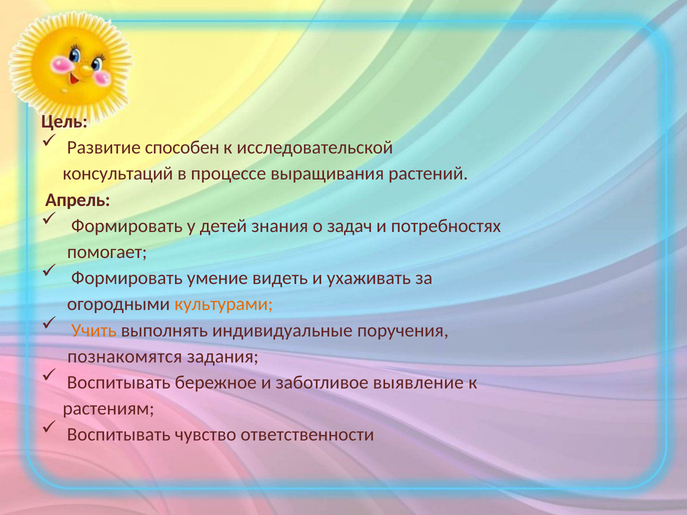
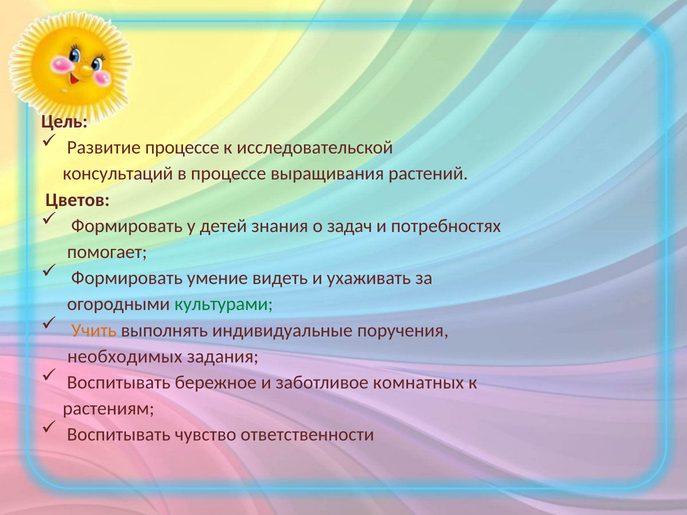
Развитие способен: способен -> процессе (182, 148)
Апрель: Апрель -> Цветов (78, 200)
культурами colour: orange -> green (224, 304)
познакомятся: познакомятся -> необходимых (125, 356)
выявление: выявление -> комнатных (418, 383)
